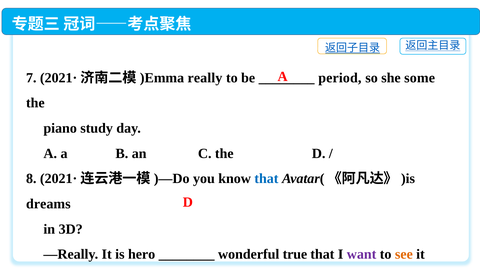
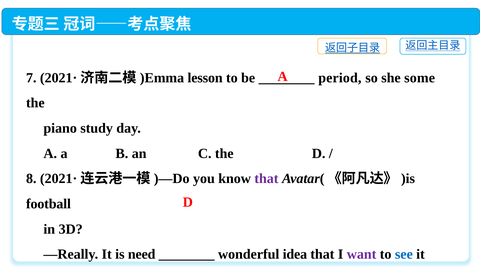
really: really -> lesson (205, 78)
that colour: blue -> purple (266, 179)
dreams: dreams -> football (48, 204)
hero: hero -> need (142, 254)
true: true -> idea (295, 254)
see colour: orange -> blue (404, 254)
